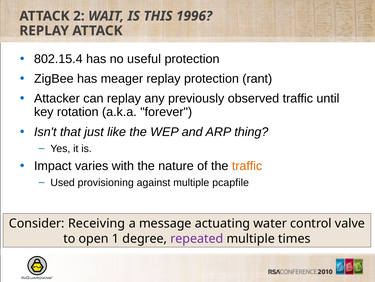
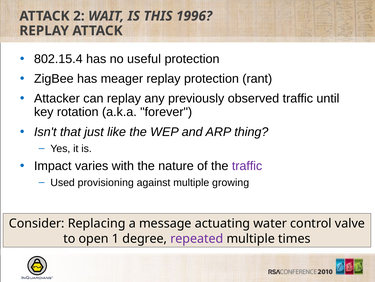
traffic colour: orange -> purple (247, 165)
pcapfile: pcapfile -> growing (231, 182)
Receiving: Receiving -> Replacing (97, 223)
